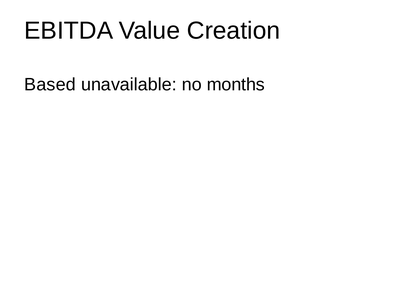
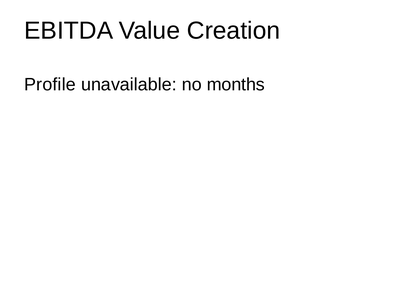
Based: Based -> Profile (50, 85)
